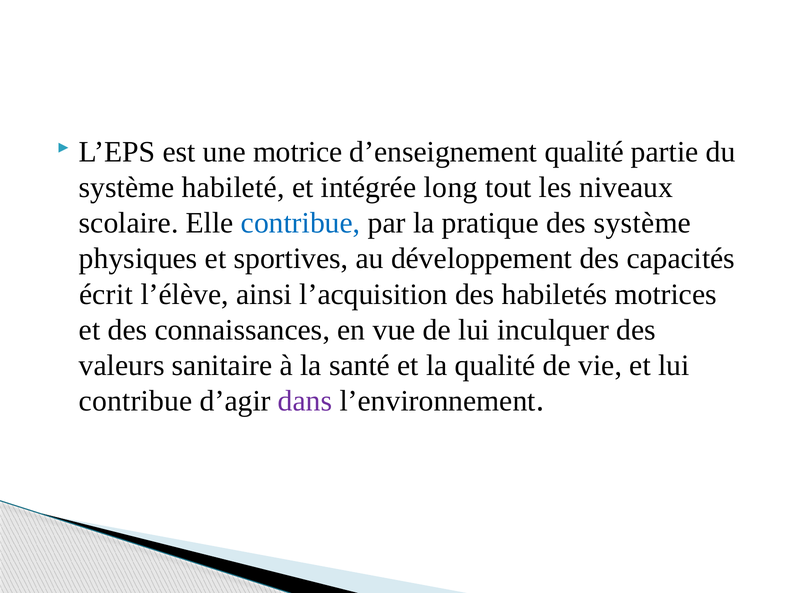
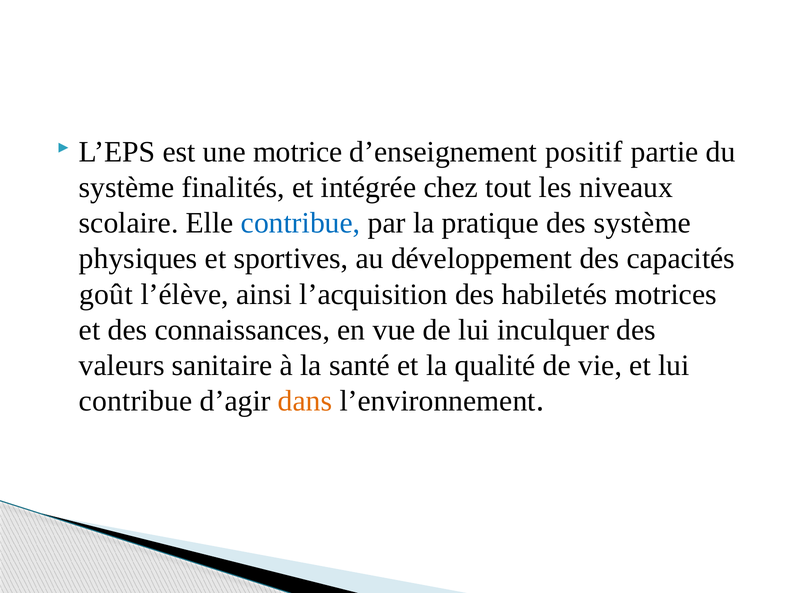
d’enseignement qualité: qualité -> positif (584, 152)
habileté: habileté -> finalités (233, 188)
long: long -> chez (451, 188)
écrit: écrit -> goût (106, 294)
dans colour: purple -> orange (305, 401)
